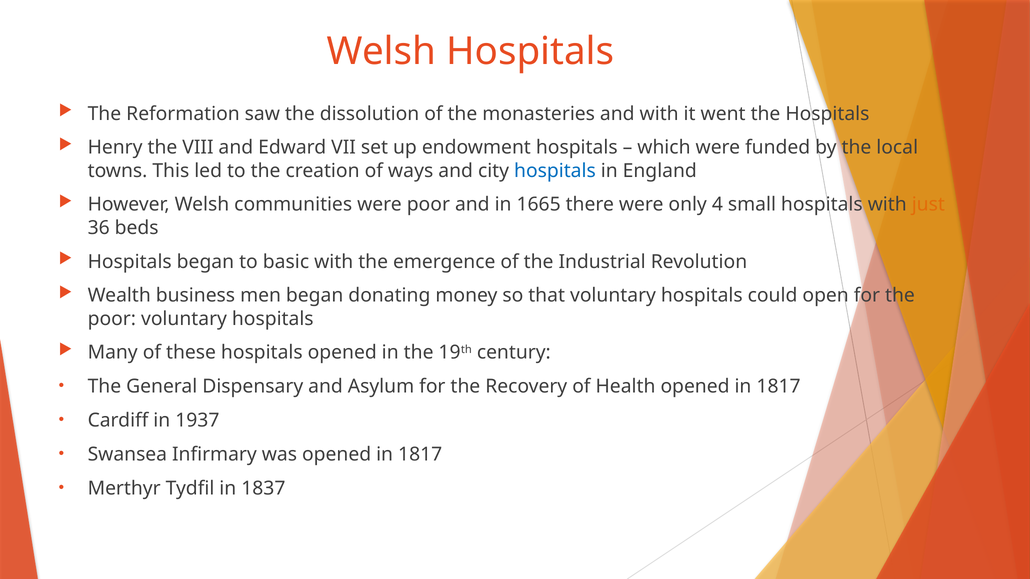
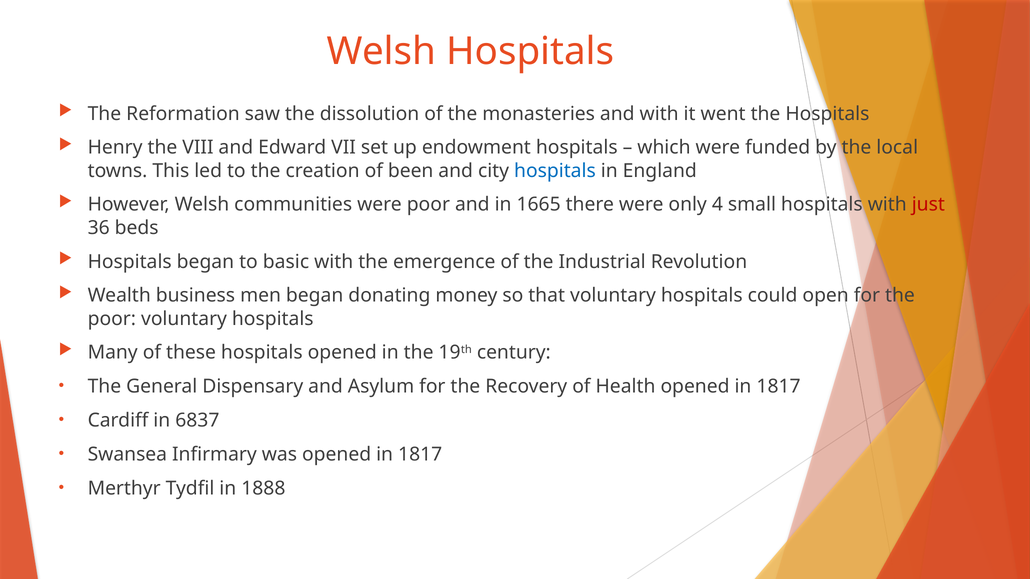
ways: ways -> been (411, 171)
just colour: orange -> red (928, 205)
1937: 1937 -> 6837 (197, 421)
1837: 1837 -> 1888 (263, 488)
